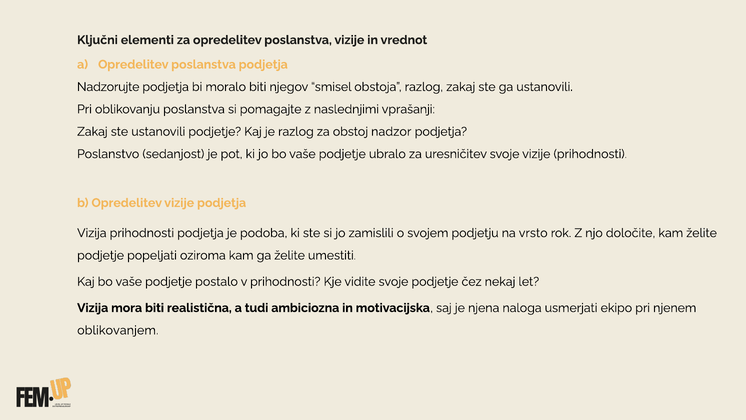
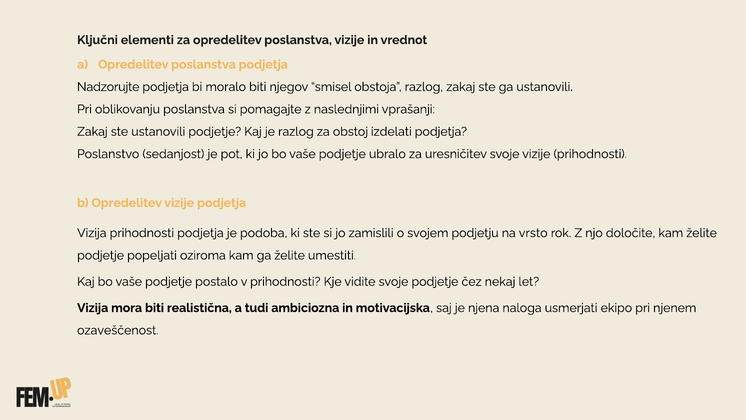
nadzor: nadzor -> izdelati (391, 132)
oblikovanjem: oblikovanjem -> ozaveščenost (118, 330)
